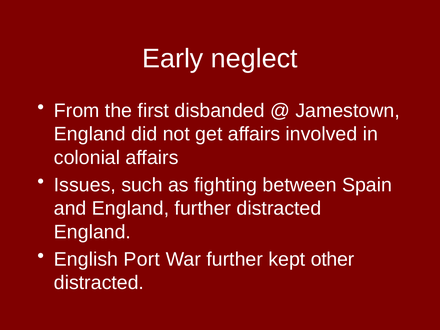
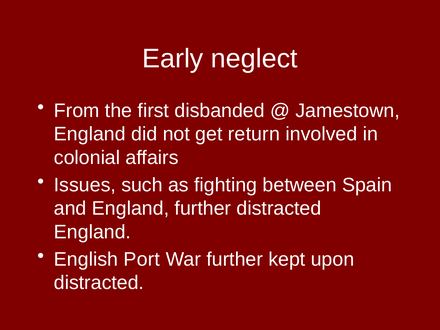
get affairs: affairs -> return (254, 134)
other: other -> upon (332, 259)
